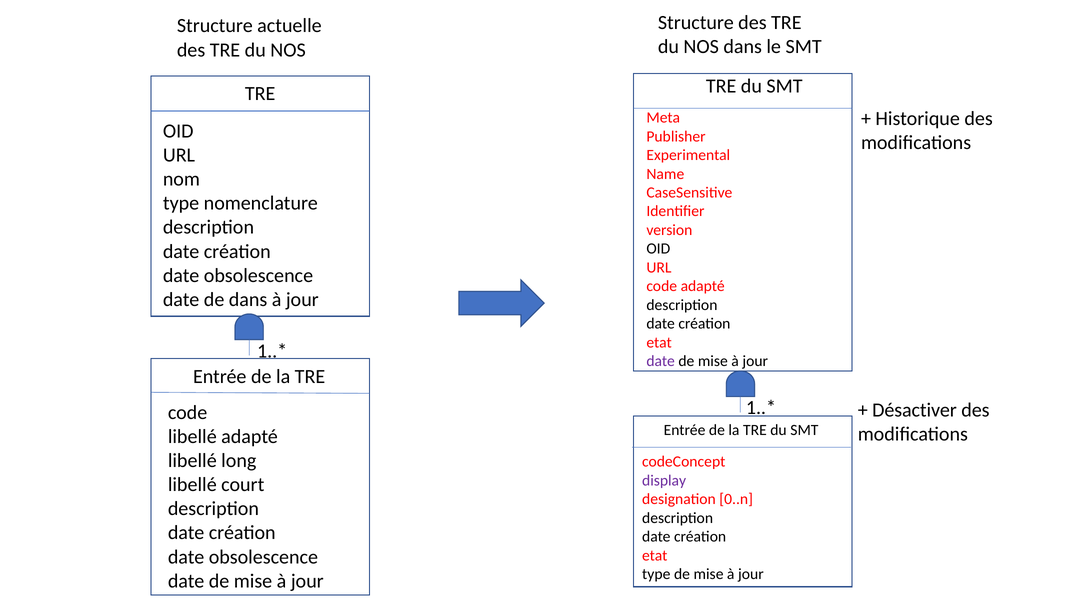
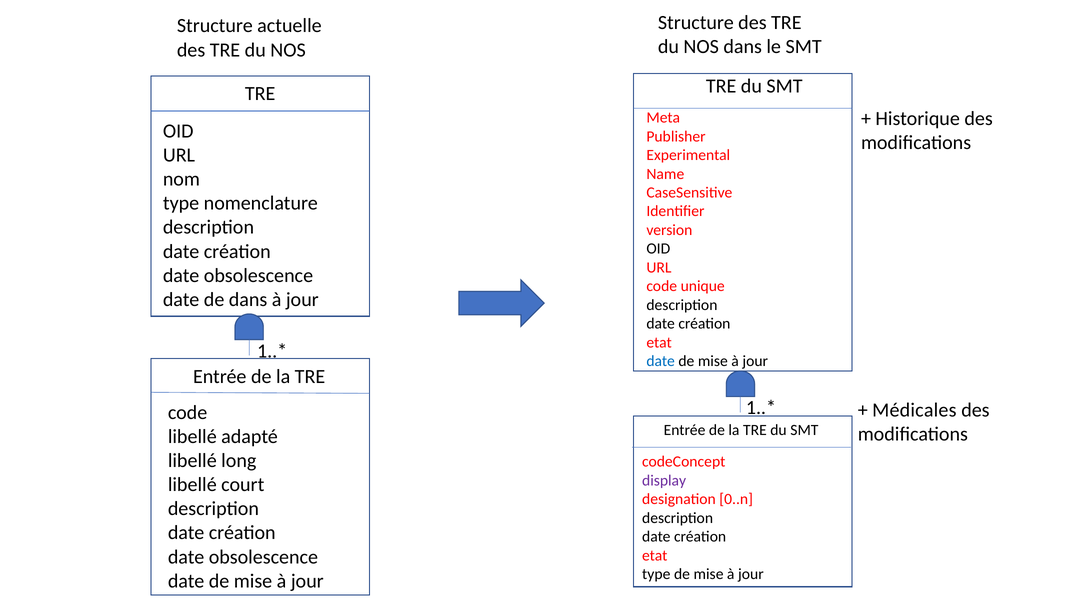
code adapté: adapté -> unique (703, 286)
date colour: purple -> blue (661, 361)
Désactiver: Désactiver -> Médicales (914, 410)
